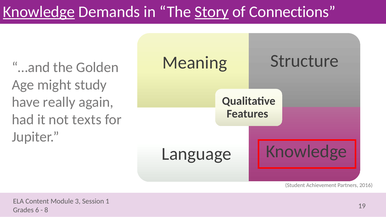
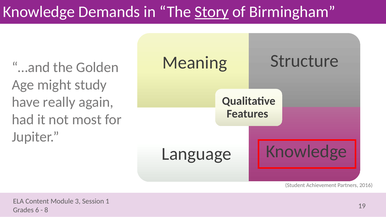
Knowledge underline: present -> none (39, 12)
Connections: Connections -> Birmingham (292, 12)
texts: texts -> most (87, 120)
